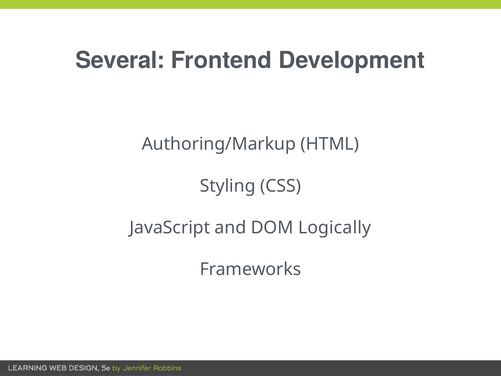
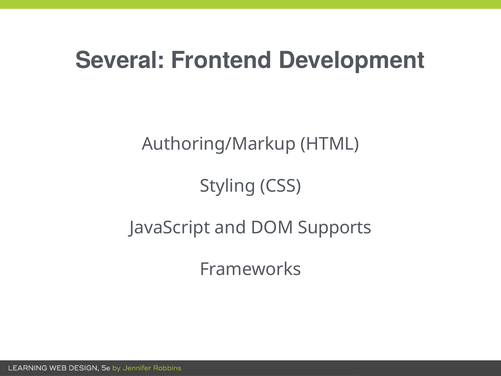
Logically: Logically -> Supports (335, 227)
